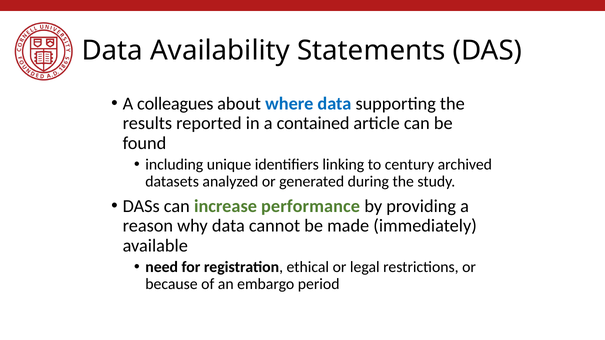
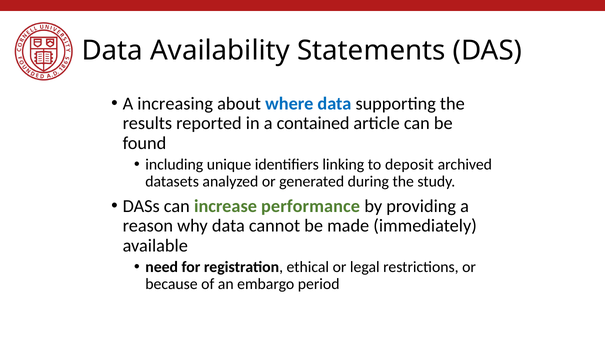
colleagues: colleagues -> increasing (175, 104)
century: century -> deposit (409, 165)
